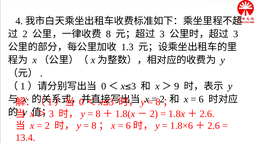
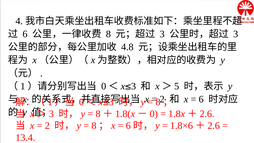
2: 2 -> 6 (25, 34)
1.3: 1.3 -> 4.8 (127, 47)
9: 9 -> 5 (177, 86)
2: 2 -> 0 (154, 114)
